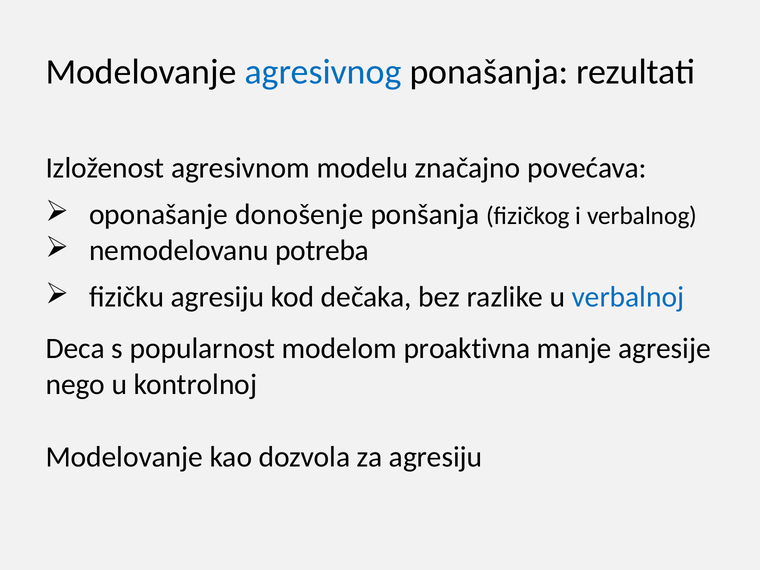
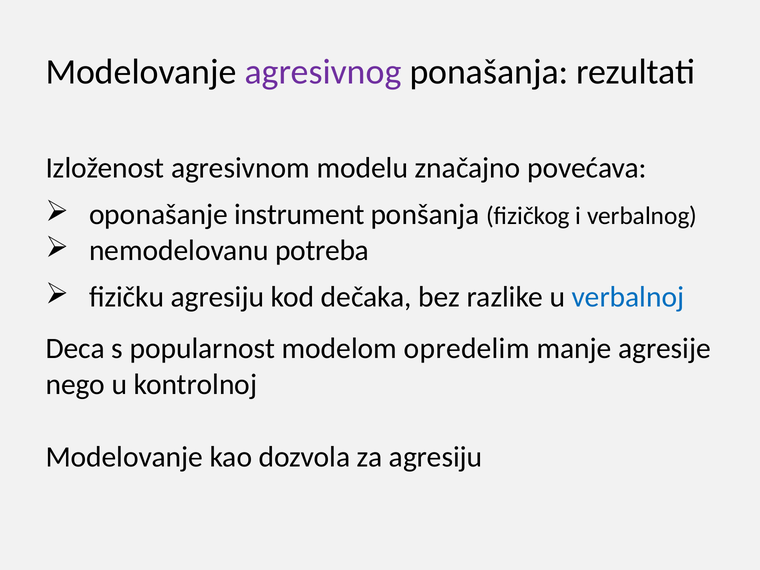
agresivnog colour: blue -> purple (323, 72)
donošenje: donošenje -> instrument (299, 214)
proaktivna: proaktivna -> opredelim (467, 348)
